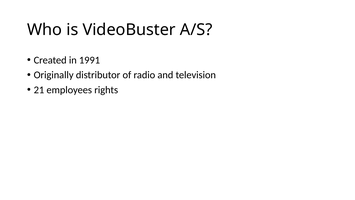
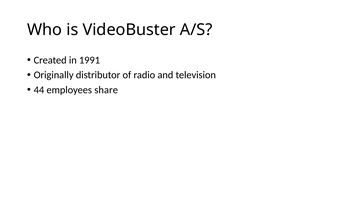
21: 21 -> 44 (39, 90)
rights: rights -> share (106, 90)
